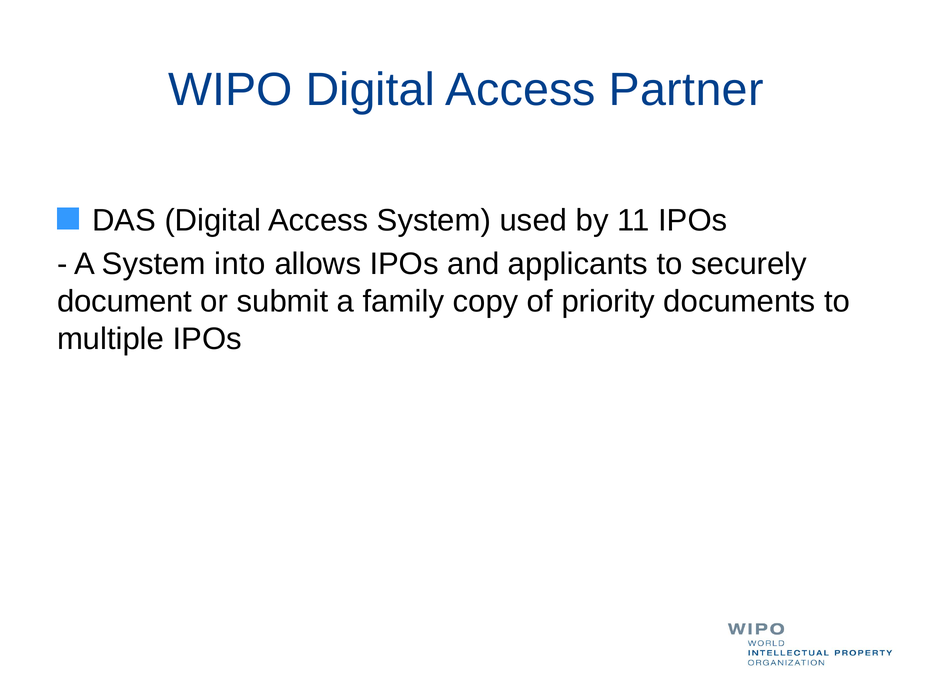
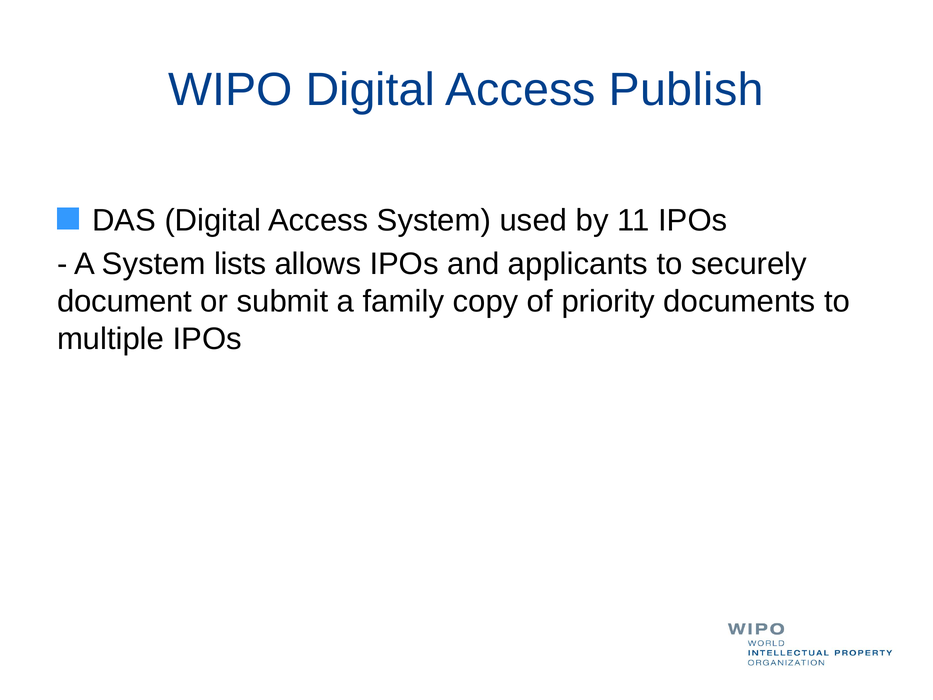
Partner: Partner -> Publish (686, 90)
into: into -> lists (240, 264)
